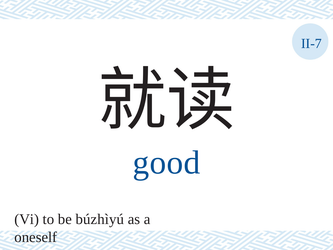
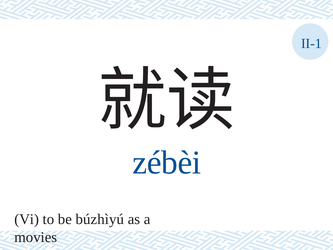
II-7: II-7 -> II-1 (311, 44)
good: good -> zébèi (167, 163)
oneself: oneself -> movies (36, 237)
